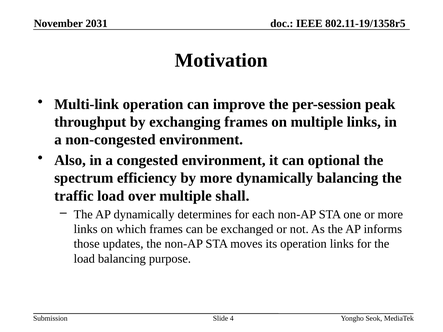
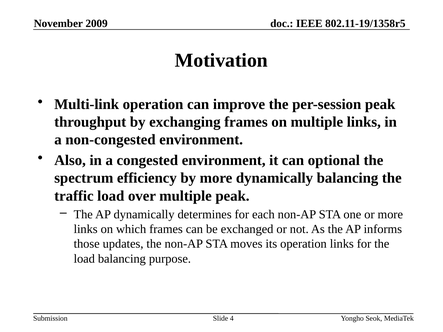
2031: 2031 -> 2009 (97, 24)
multiple shall: shall -> peak (232, 196)
